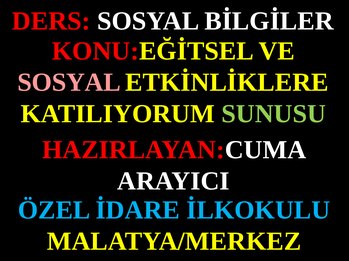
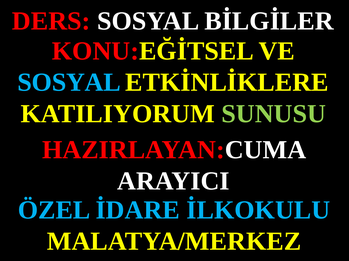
SOSYAL colour: pink -> light blue (69, 83)
